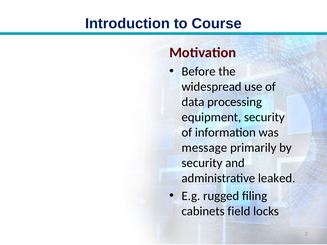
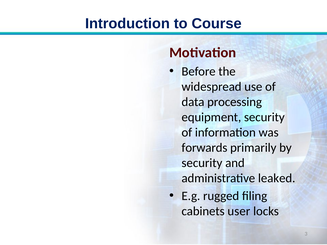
message: message -> forwards (204, 148)
field: field -> user (239, 211)
